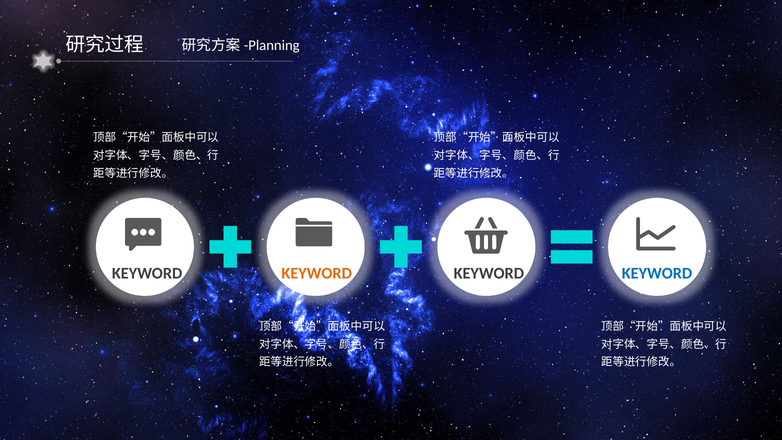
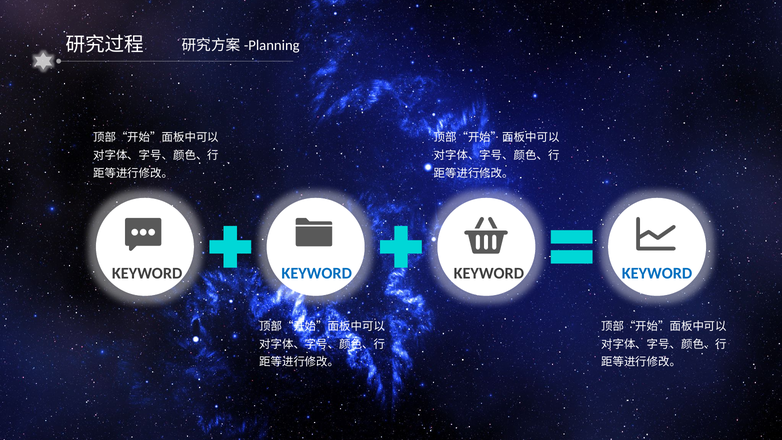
KEYWORD colour: orange -> blue (317, 273)
